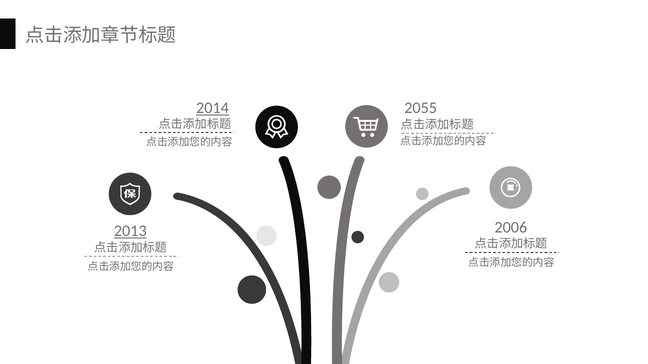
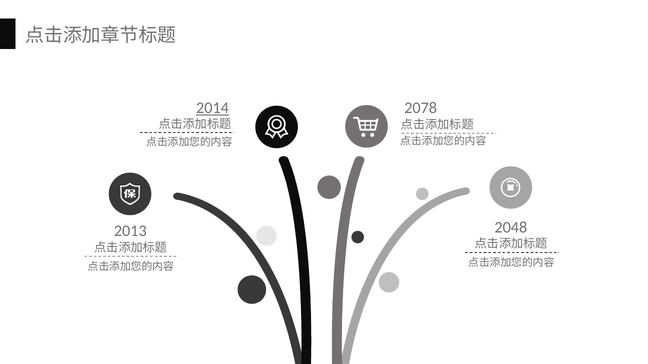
2055: 2055 -> 2078 (421, 108)
2006: 2006 -> 2048 (511, 228)
2013 underline: present -> none (130, 231)
